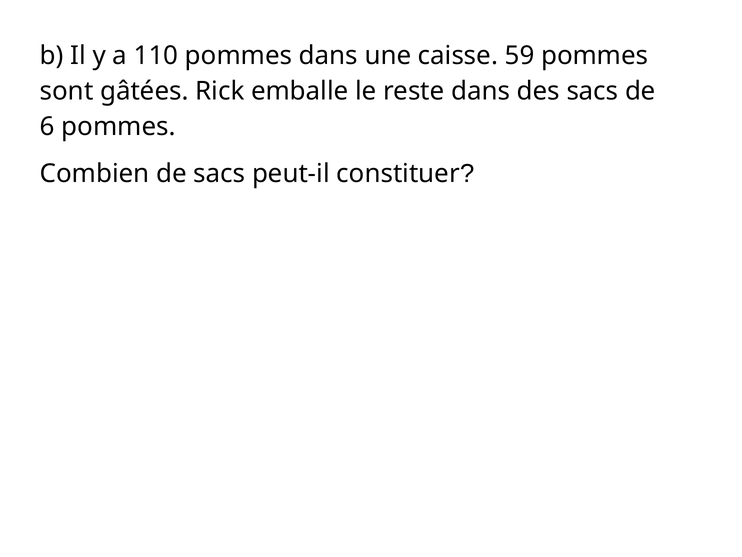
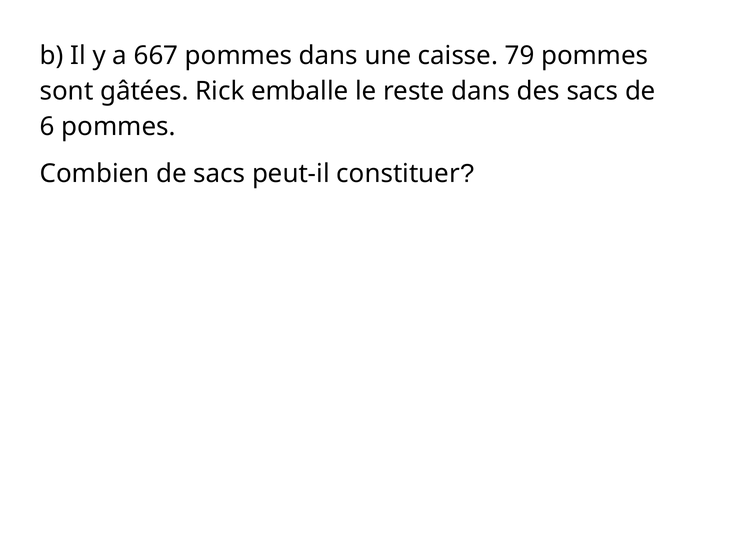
110: 110 -> 667 (156, 56)
59: 59 -> 79 (520, 56)
